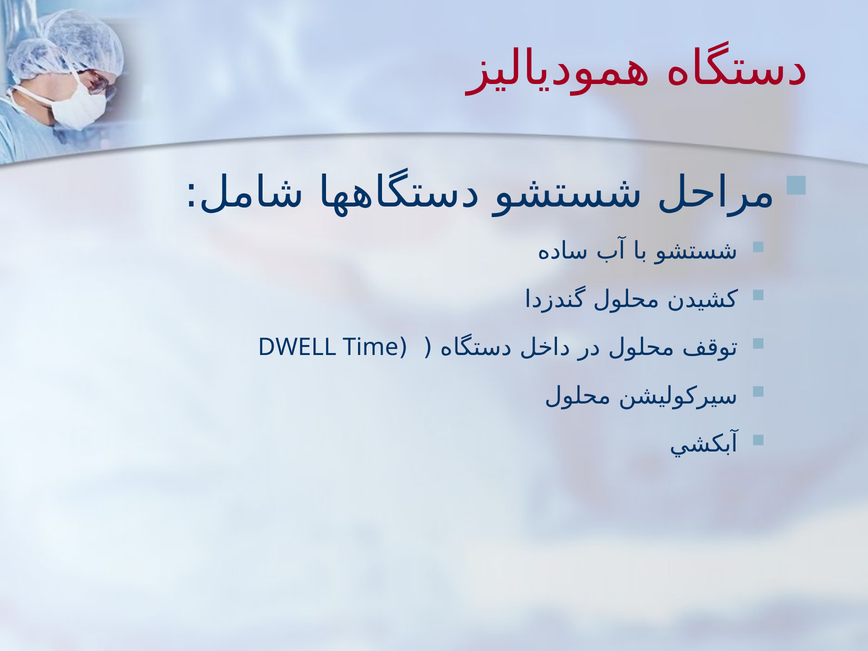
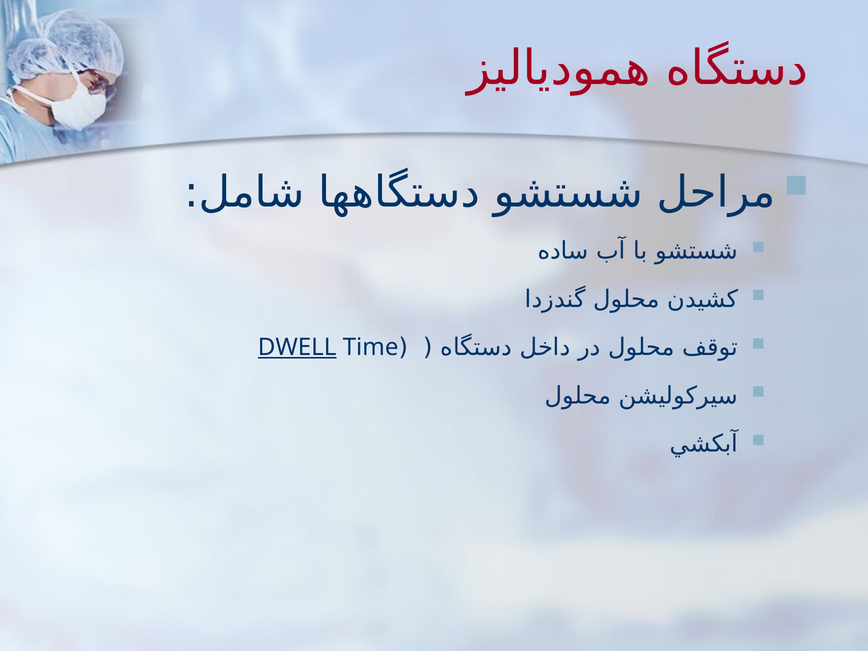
DWELL underline: none -> present (297, 347)
